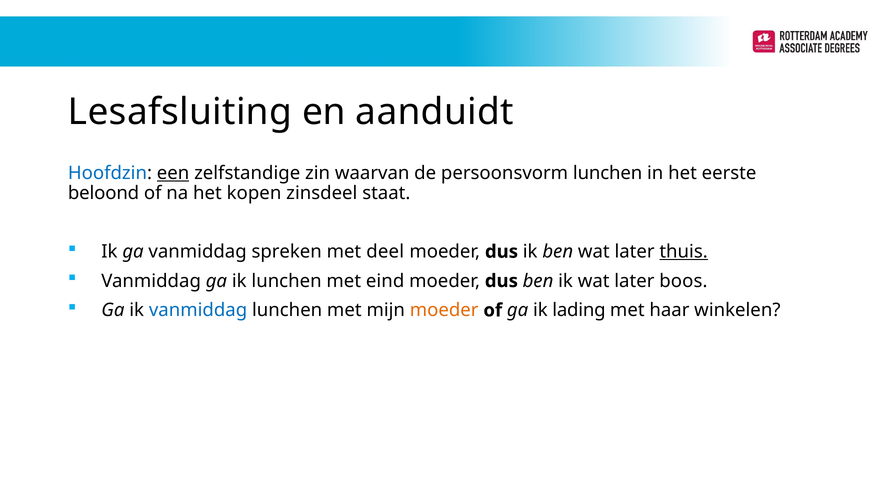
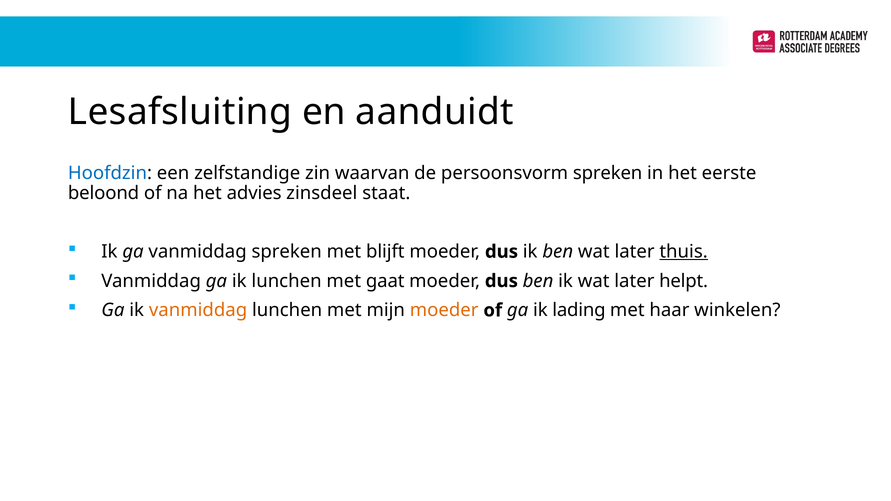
een underline: present -> none (173, 173)
persoonsvorm lunchen: lunchen -> spreken (608, 173)
kopen: kopen -> advies (254, 193)
deel: deel -> blijft (385, 252)
eind: eind -> gaat (385, 281)
boos: boos -> helpt (684, 281)
vanmiddag colour: blue -> orange (198, 310)
